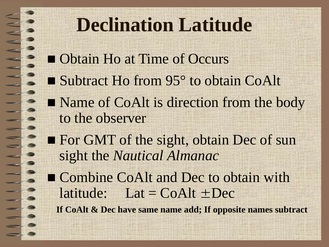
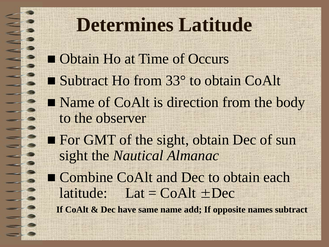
Declination: Declination -> Determines (125, 25)
95°: 95° -> 33° (176, 80)
with: with -> each (277, 177)
